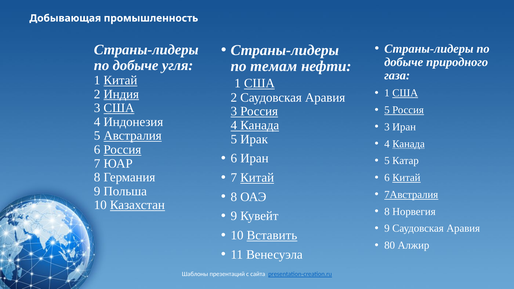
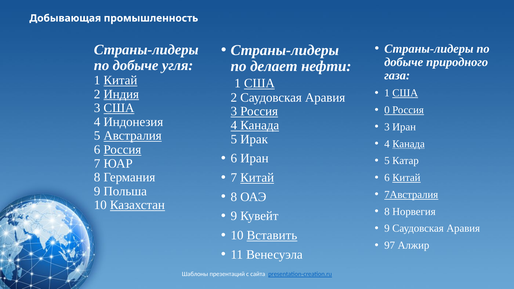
темам: темам -> делает (274, 66)
5: 5 -> 0 (387, 110)
80: 80 -> 97 (390, 245)
